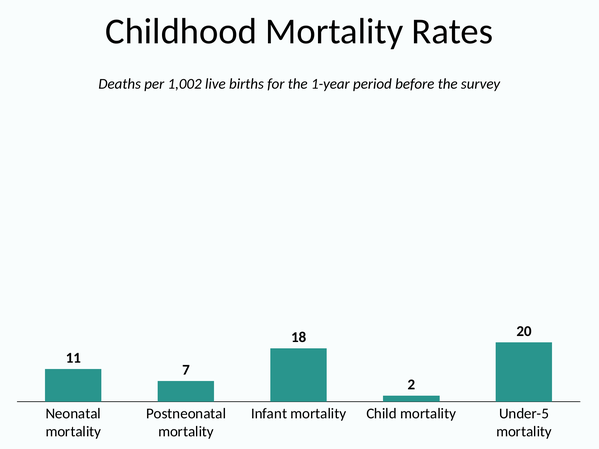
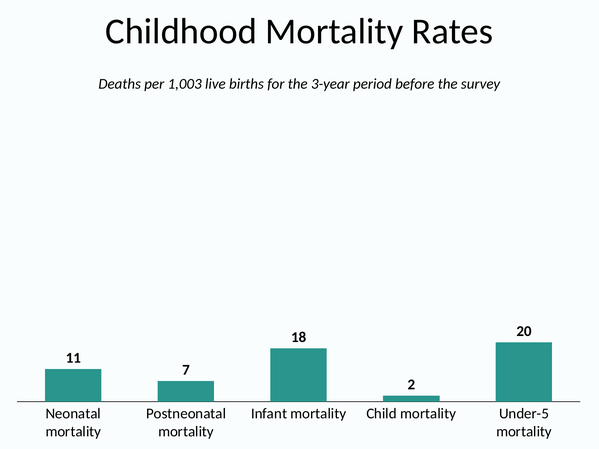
1,002: 1,002 -> 1,003 (185, 84)
1-year: 1-year -> 3-year (330, 84)
